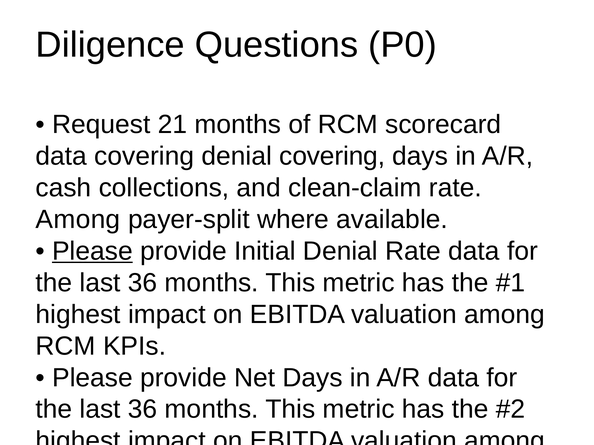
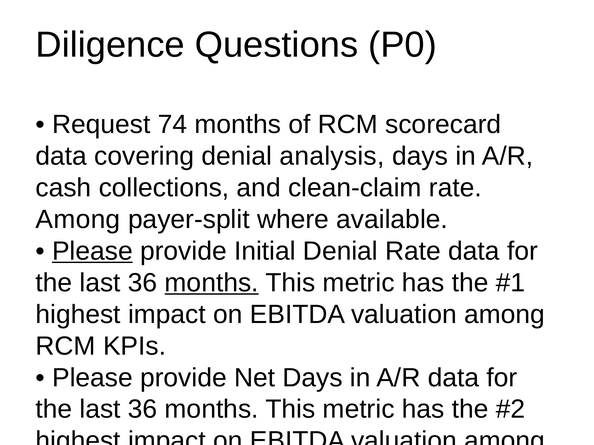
21: 21 -> 74 (172, 125)
denial covering: covering -> analysis (332, 156)
months underline: none -> present (212, 283)
